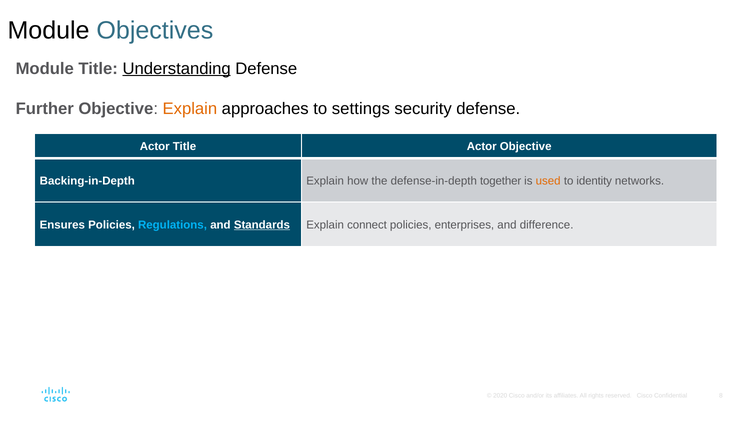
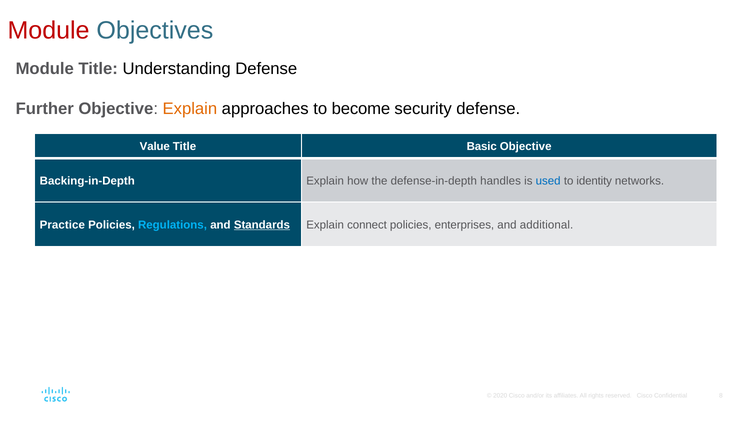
Module colour: black -> red (49, 30)
Understanding underline: present -> none (177, 69)
settings: settings -> become (361, 109)
Actor: Actor -> Value (155, 147)
Title Actor: Actor -> Basic (482, 147)
together: together -> handles (501, 181)
used colour: orange -> blue (548, 181)
Ensures: Ensures -> Practice (62, 225)
difference: difference -> additional (547, 225)
